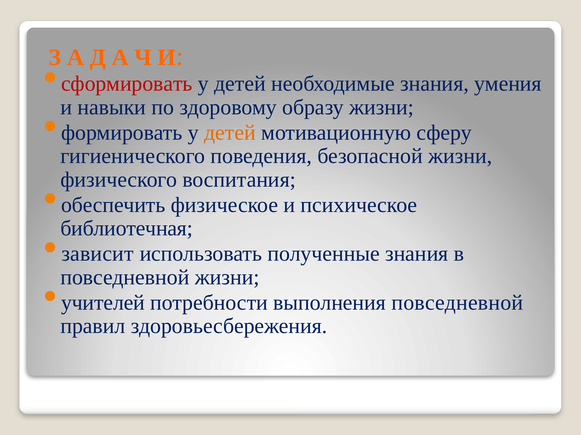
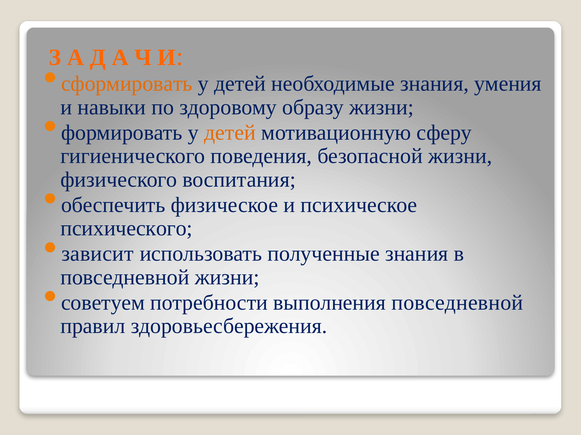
сформировать colour: red -> orange (127, 84)
библиотечная: библиотечная -> психического (127, 229)
учителей: учителей -> советуем (103, 303)
